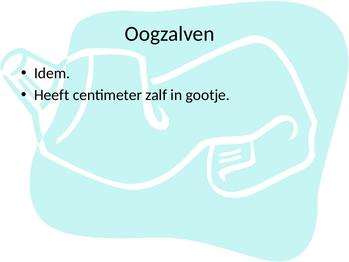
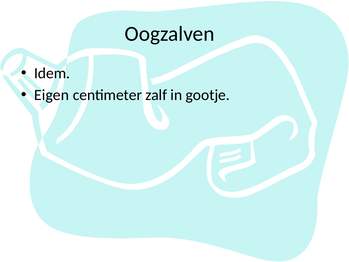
Heeft: Heeft -> Eigen (52, 95)
